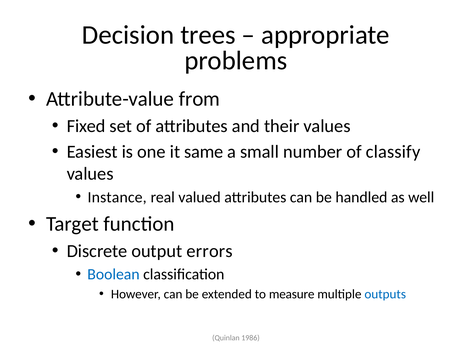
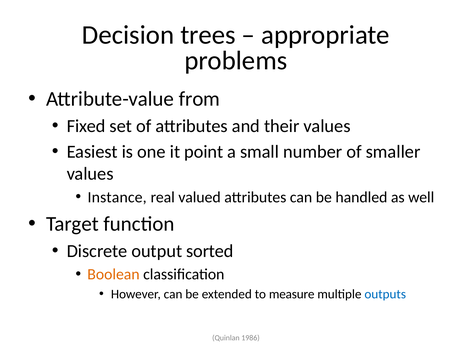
same: same -> point (204, 152)
classify: classify -> smaller (393, 152)
errors: errors -> sorted (210, 251)
Boolean colour: blue -> orange (113, 274)
